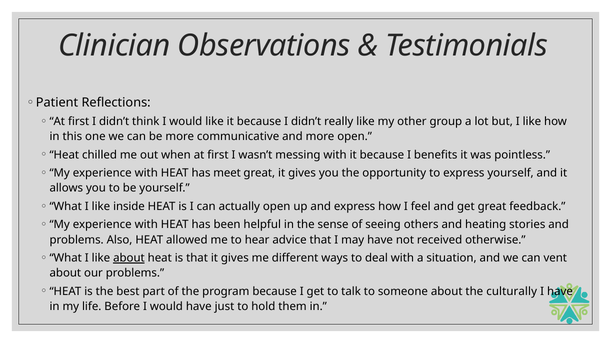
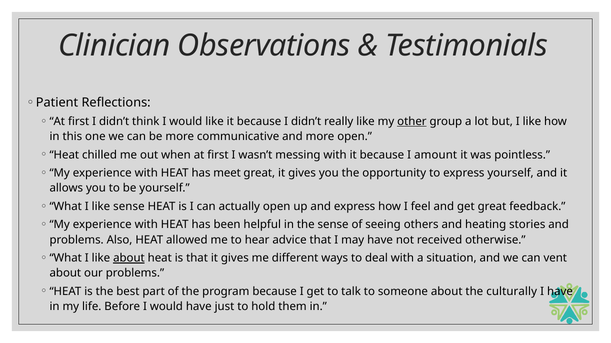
other underline: none -> present (412, 122)
benefits: benefits -> amount (436, 155)
like inside: inside -> sense (129, 207)
